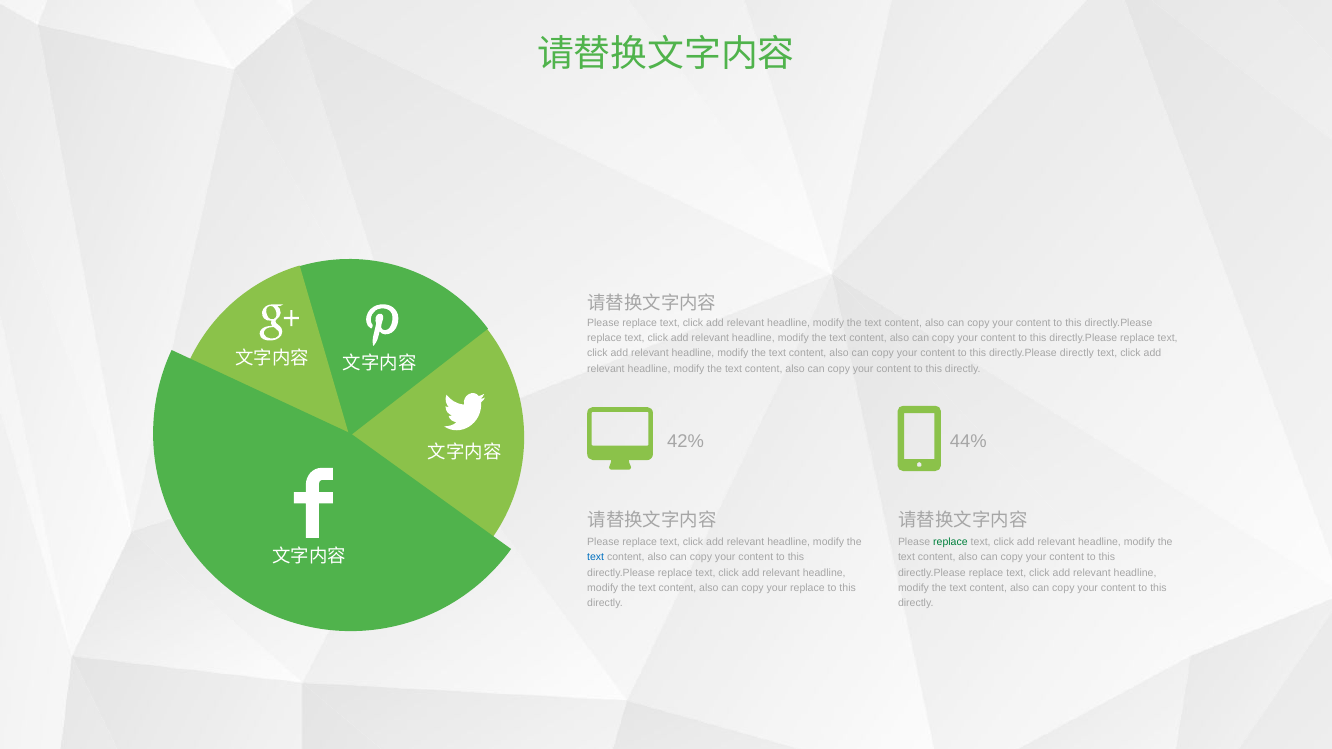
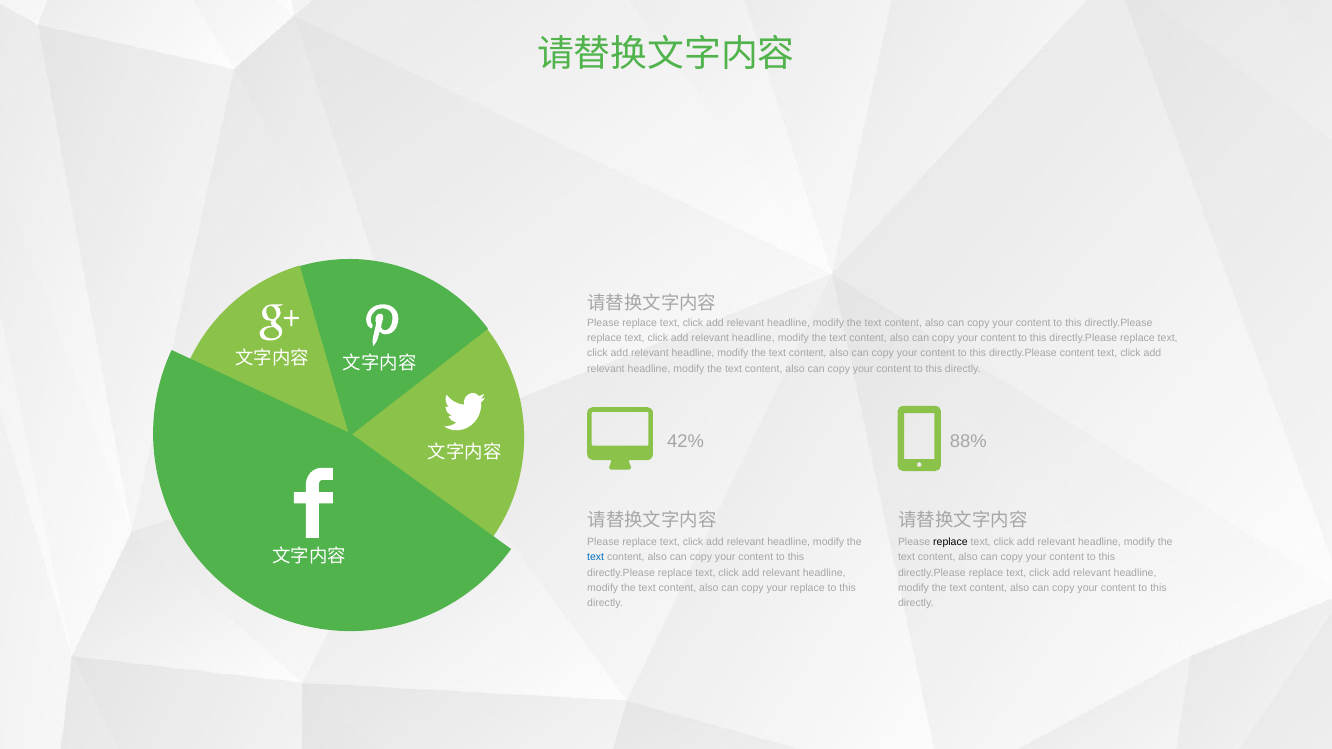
directly.Please directly: directly -> content (1077, 354)
44%: 44% -> 88% (968, 442)
replace colour: green -> black (950, 543)
